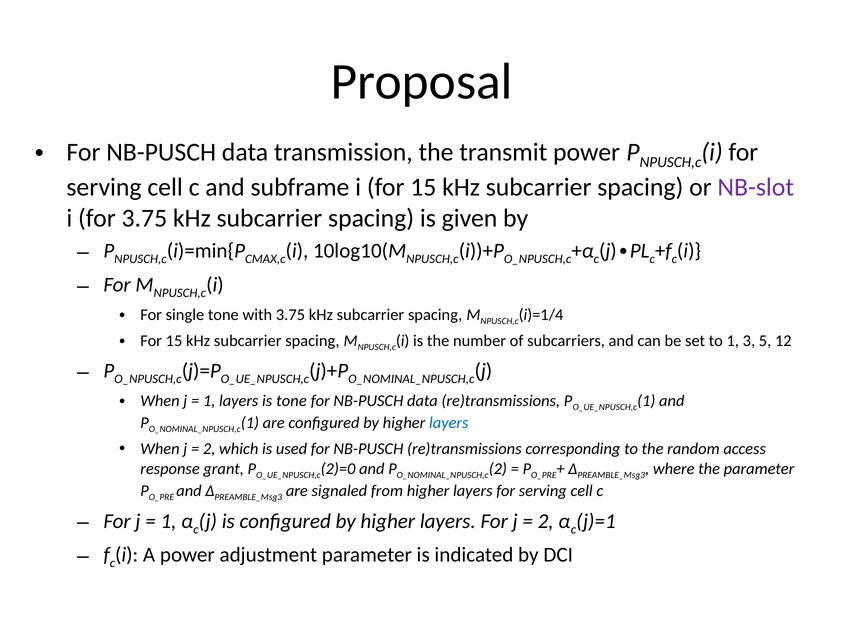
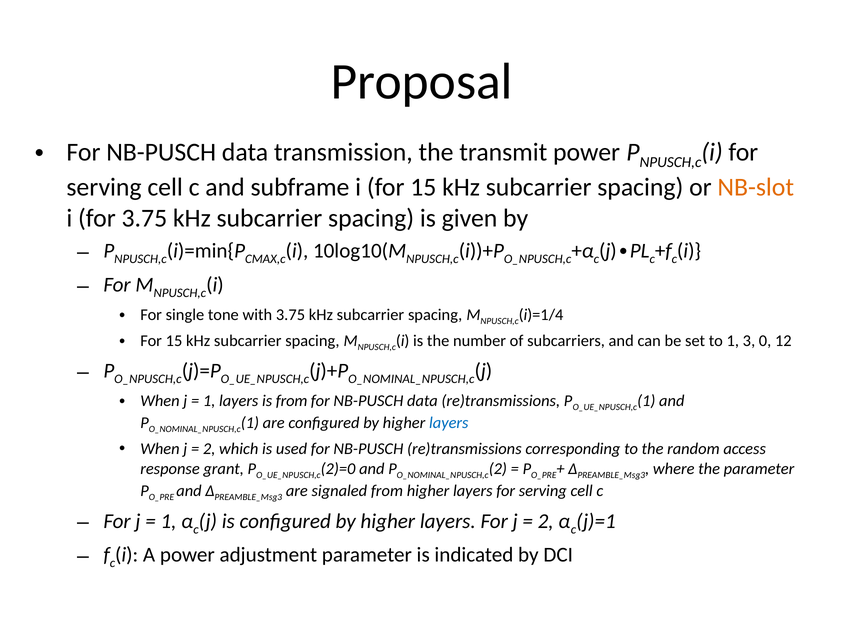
NB-slot colour: purple -> orange (756, 187)
5: 5 -> 0 (765, 341)
is tone: tone -> from (292, 401)
